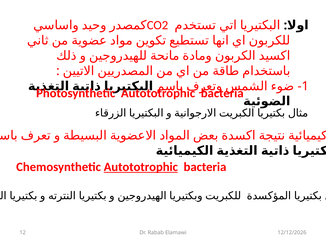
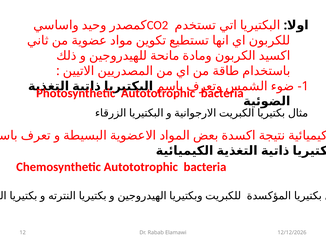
Autototrophic underline: present -> none (141, 167)
